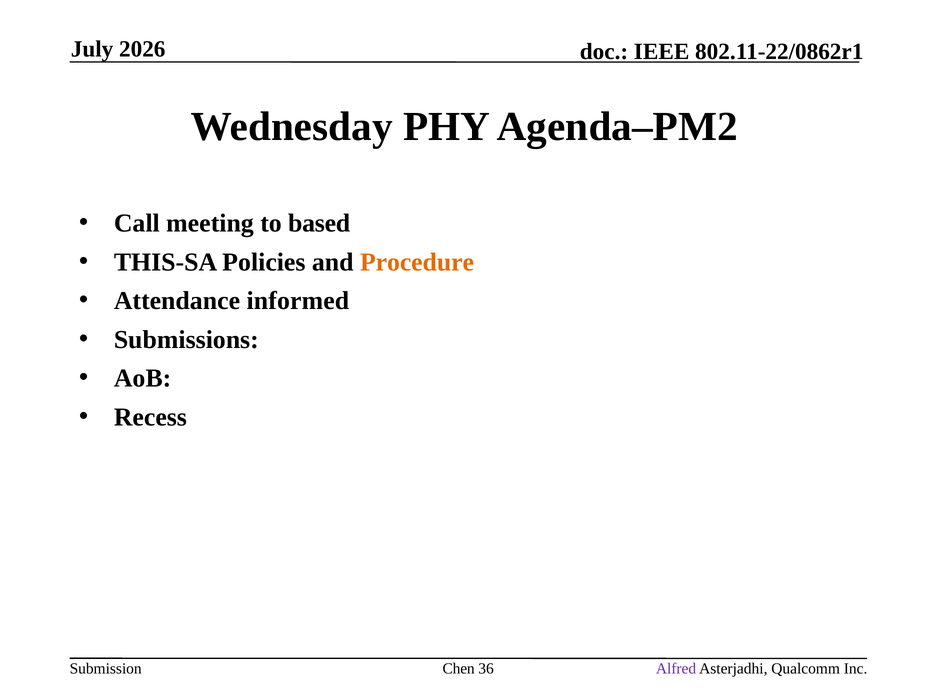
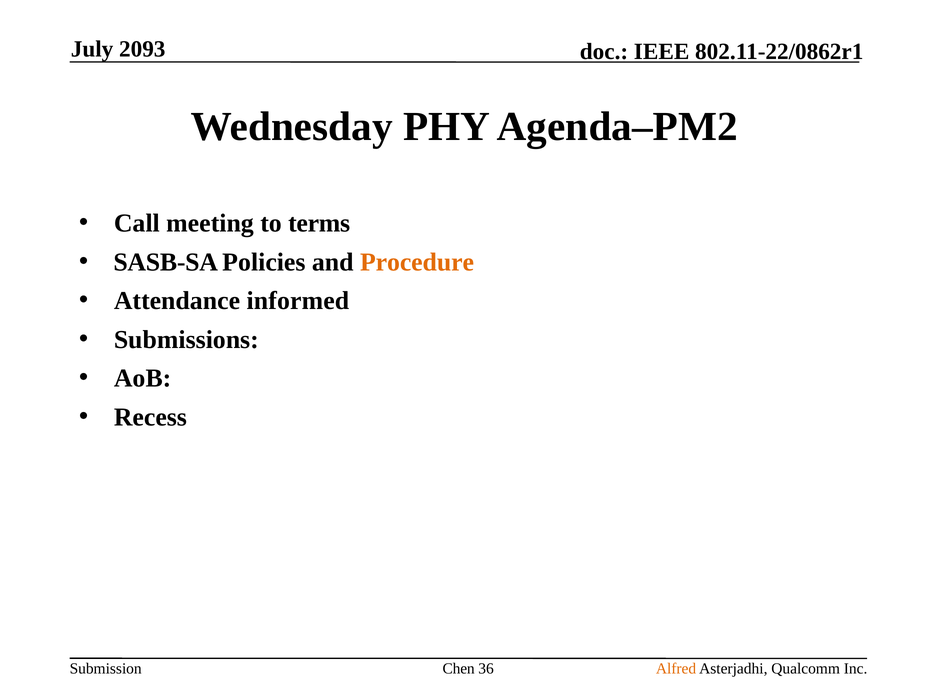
2026: 2026 -> 2093 (142, 49)
based: based -> terms (319, 223)
THIS-SA: THIS-SA -> SASB-SA (166, 262)
Alfred colour: purple -> orange (676, 668)
